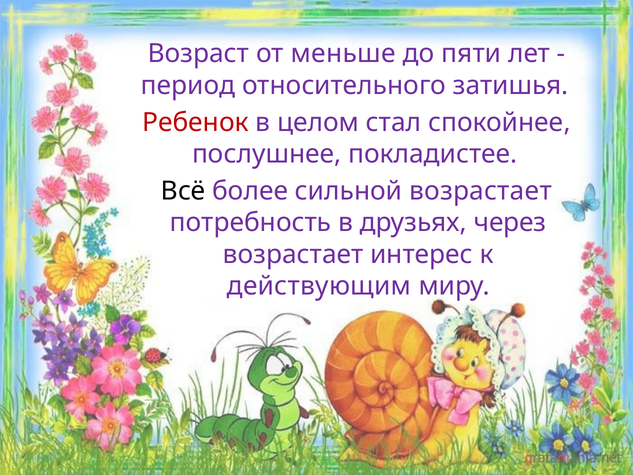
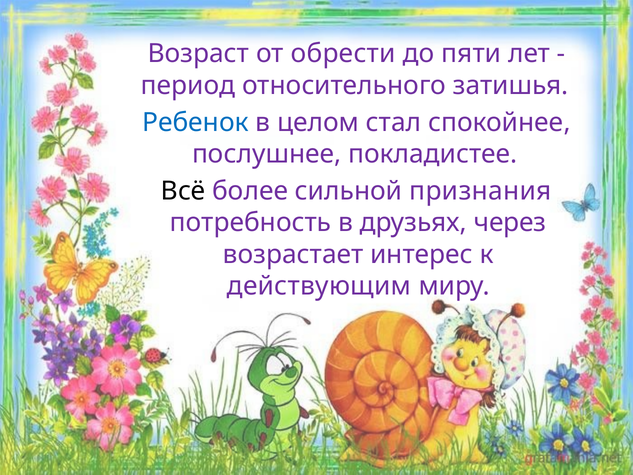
меньше: меньше -> обрести (343, 54)
Ребенок colour: red -> blue (195, 122)
сильной возрастает: возрастает -> признания (480, 191)
